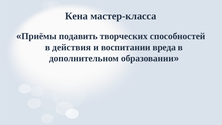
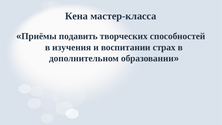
действия: действия -> изучения (72, 47)
вреда: вреда -> страх (164, 47)
